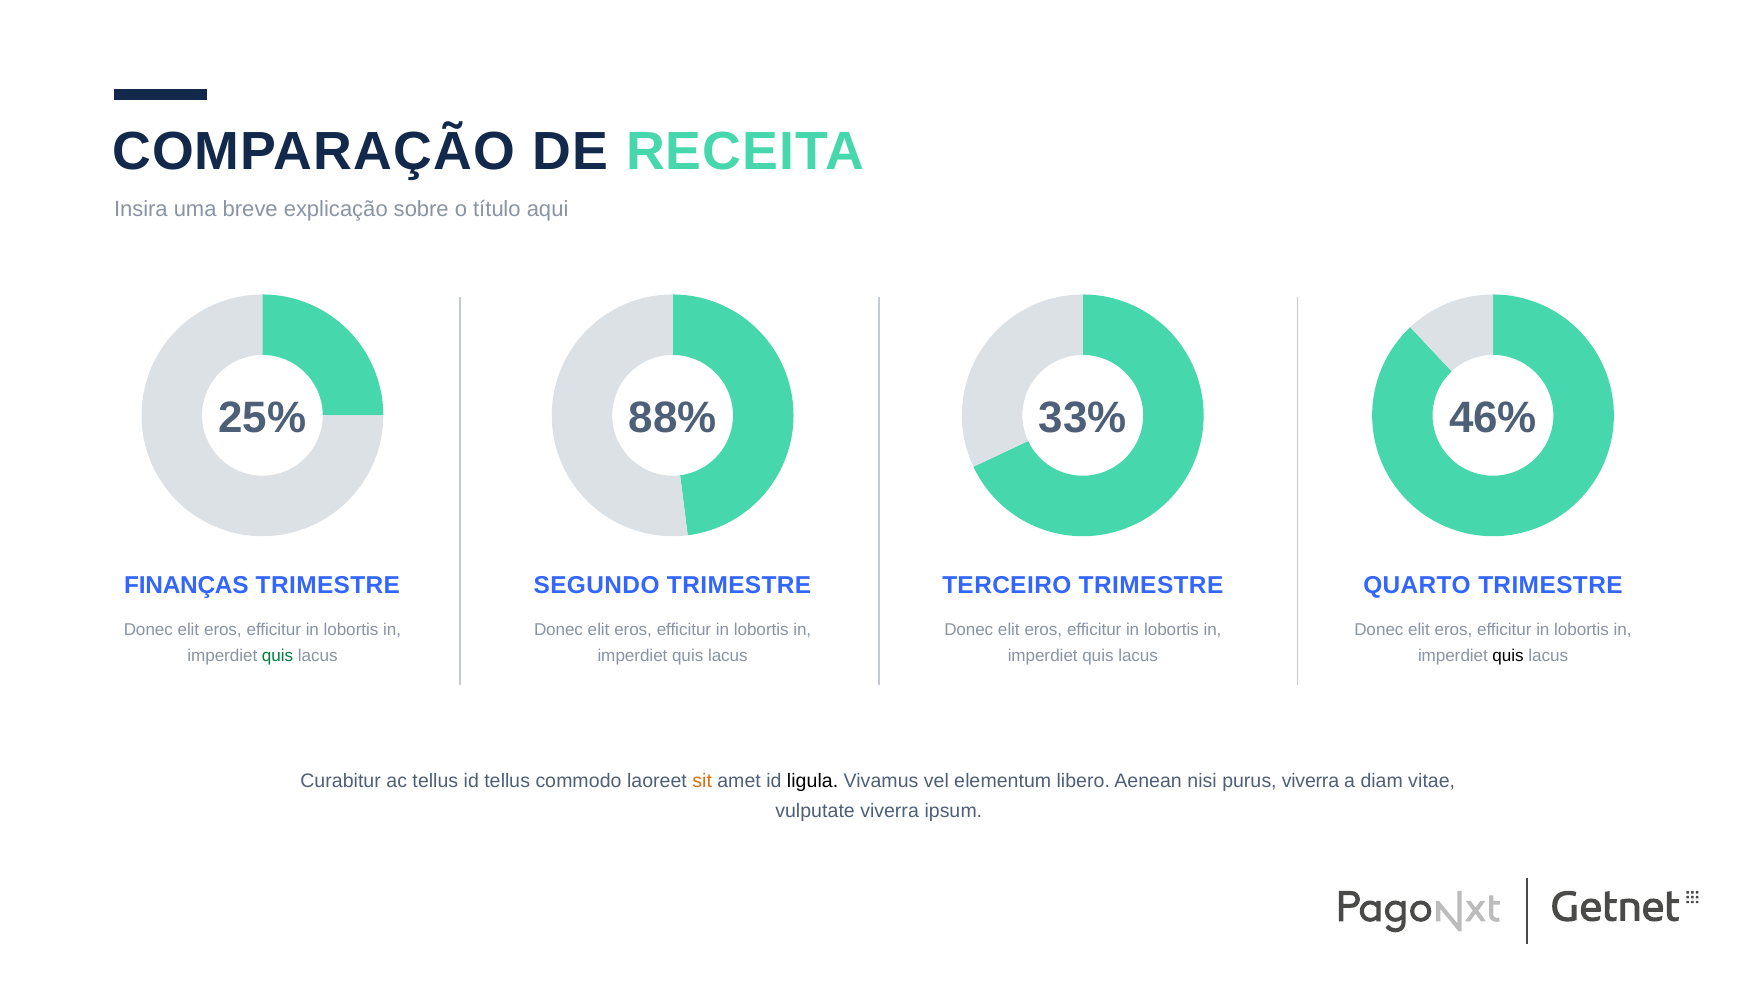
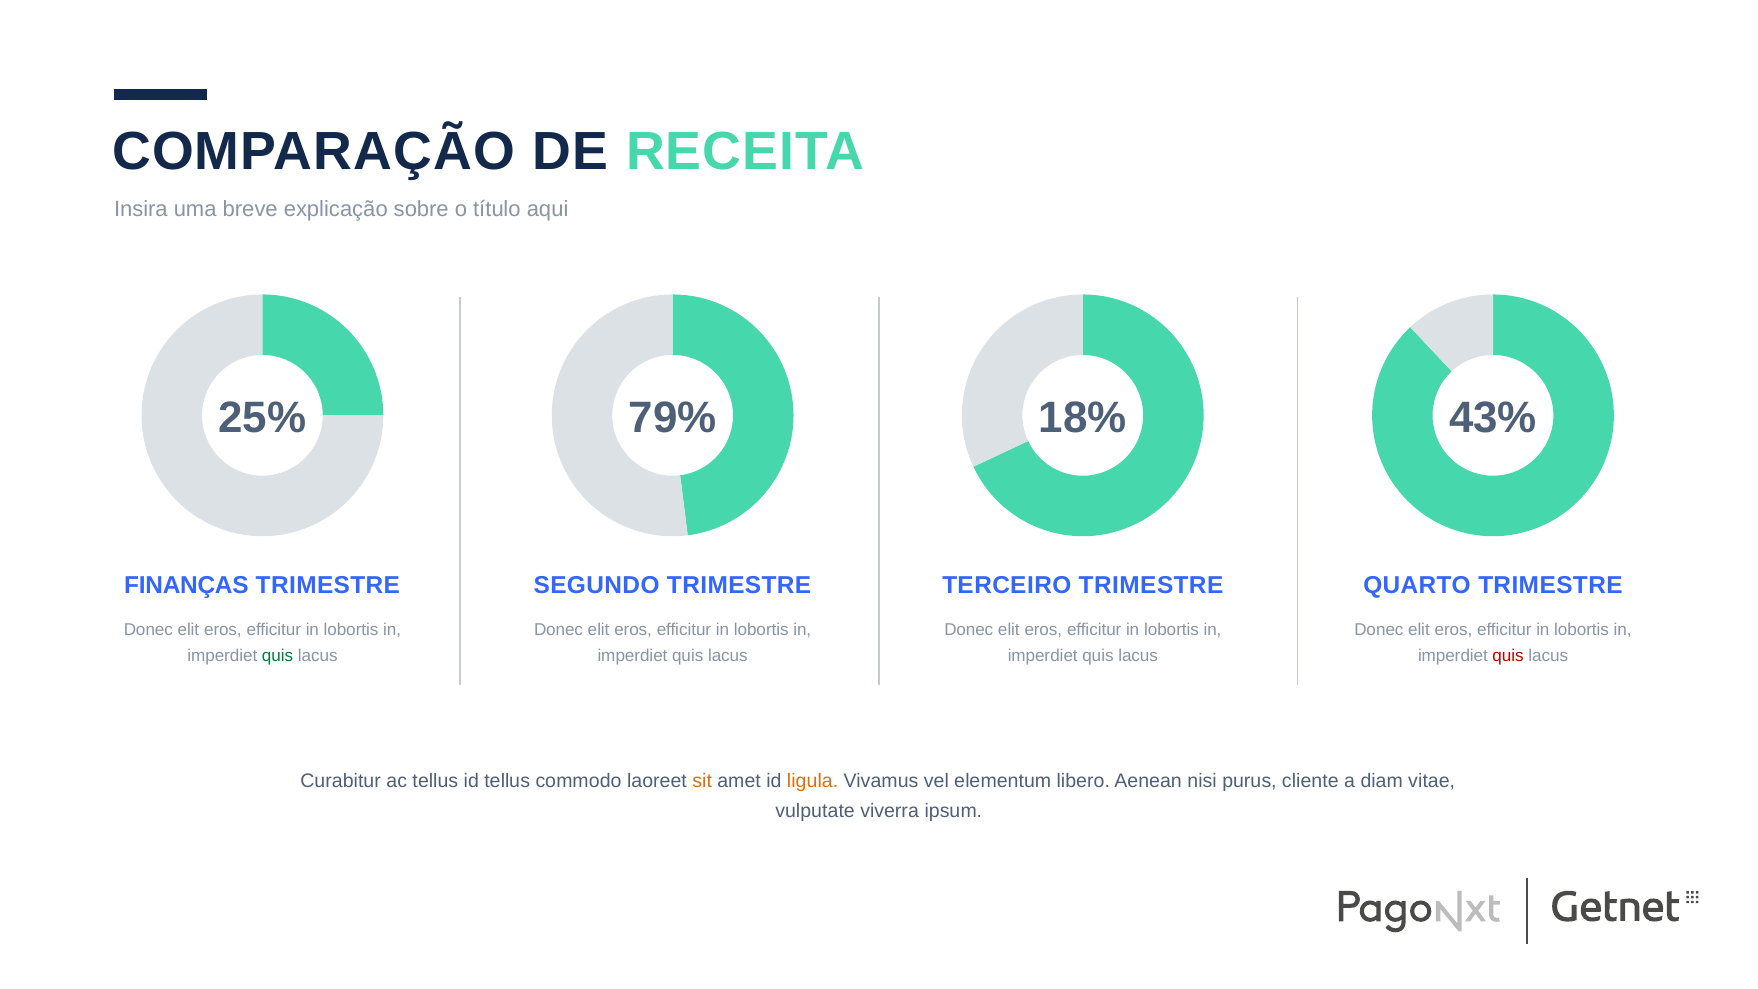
88%: 88% -> 79% (673, 418)
33%: 33% -> 18% (1083, 418)
46%: 46% -> 43% (1493, 418)
quis colour: black -> red (1508, 656)
ligula colour: black -> orange (813, 781)
purus viverra: viverra -> cliente (1310, 781)
